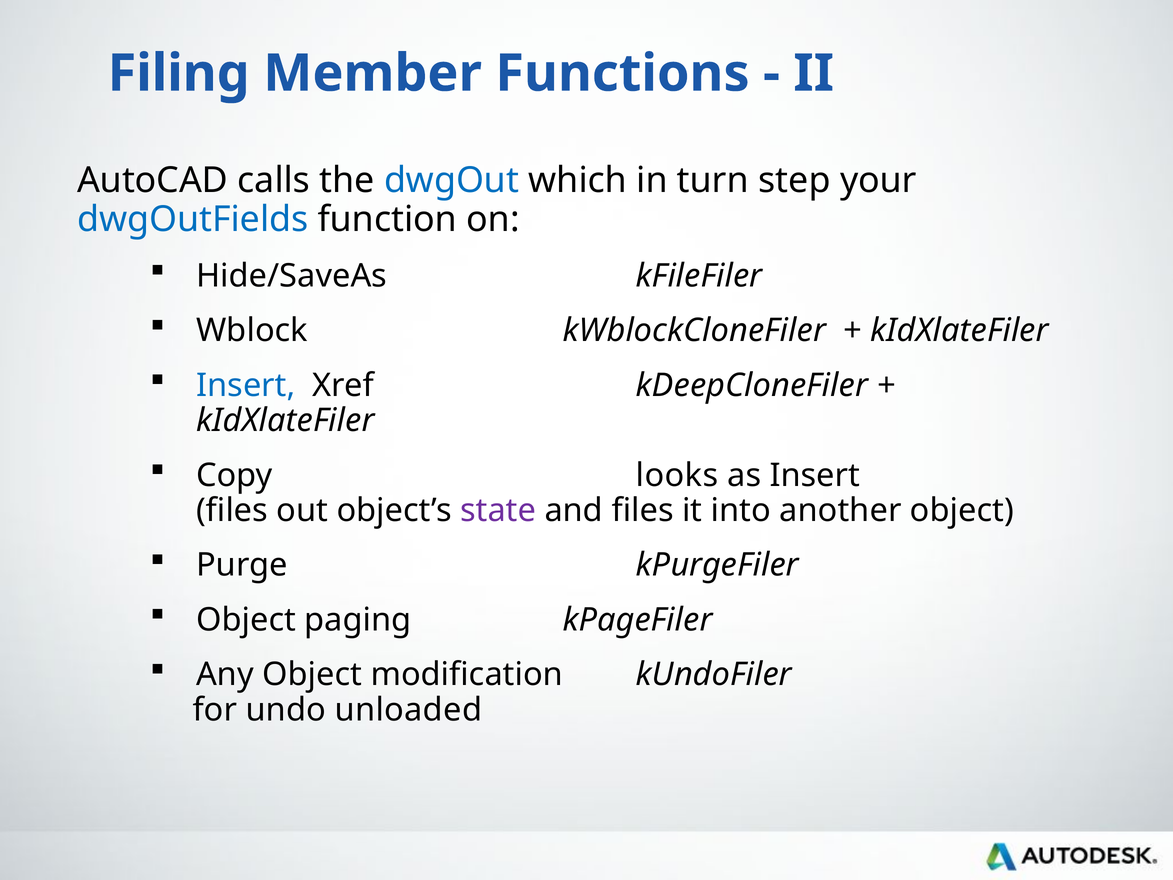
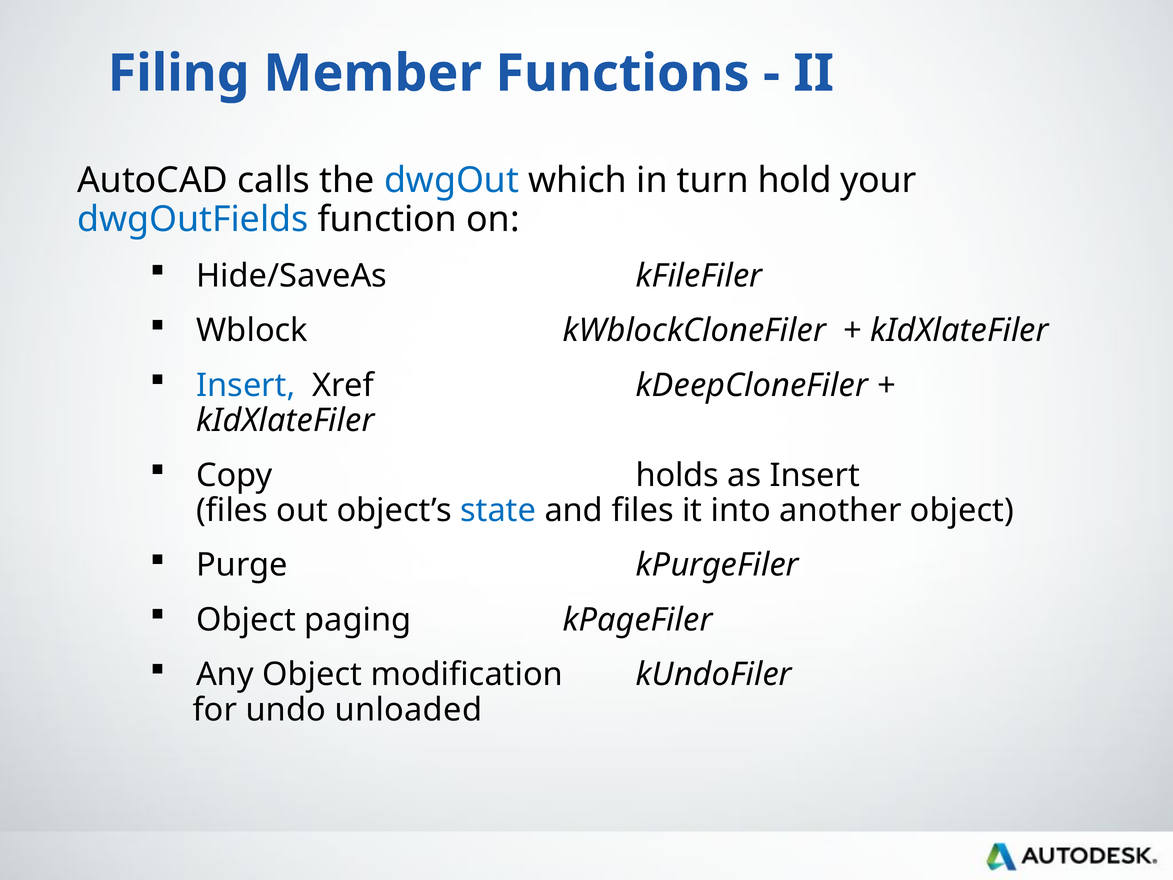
step: step -> hold (795, 181)
looks: looks -> holds (677, 475)
state colour: purple -> blue (498, 510)
